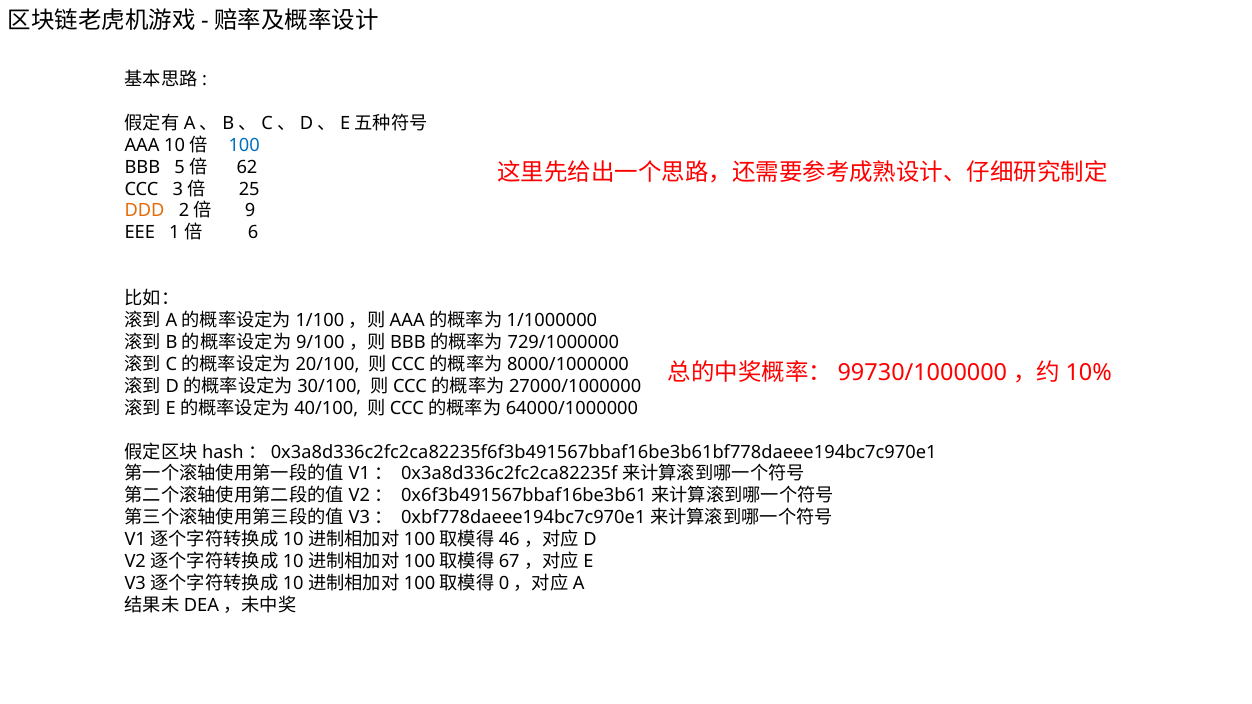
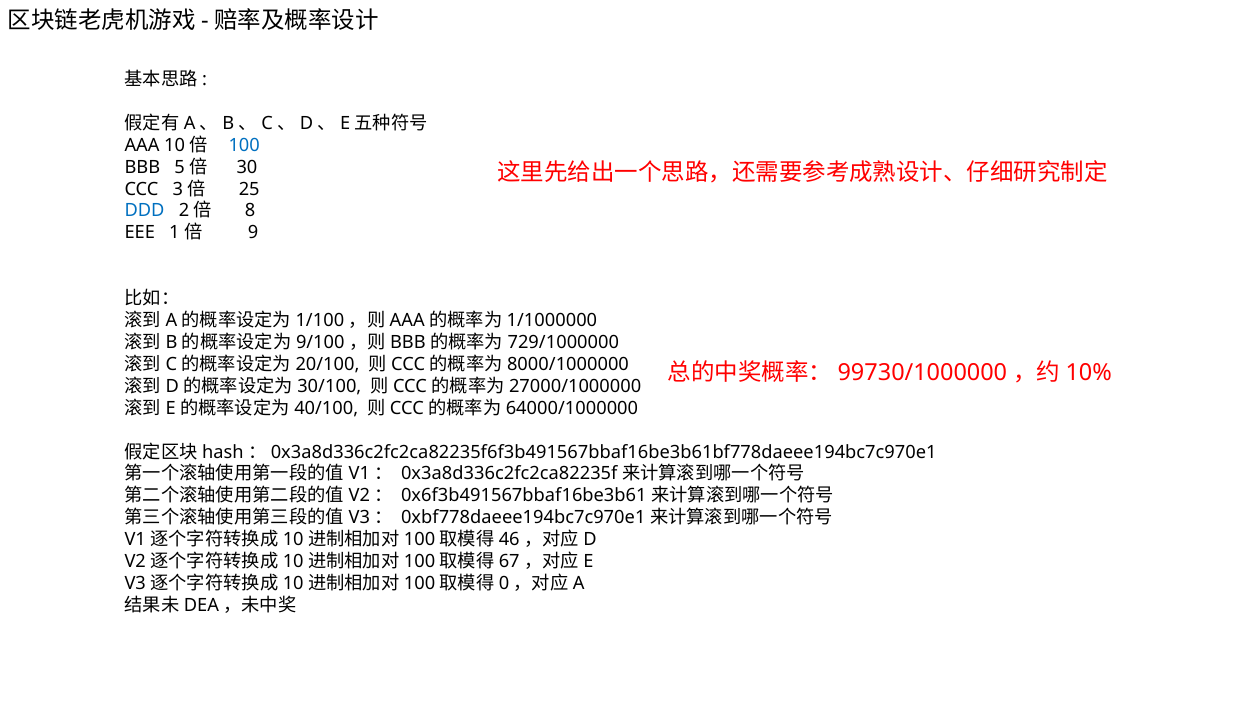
62: 62 -> 30 (247, 167)
DDD colour: orange -> blue (144, 211)
9: 9 -> 8 (250, 211)
6: 6 -> 9 (253, 233)
